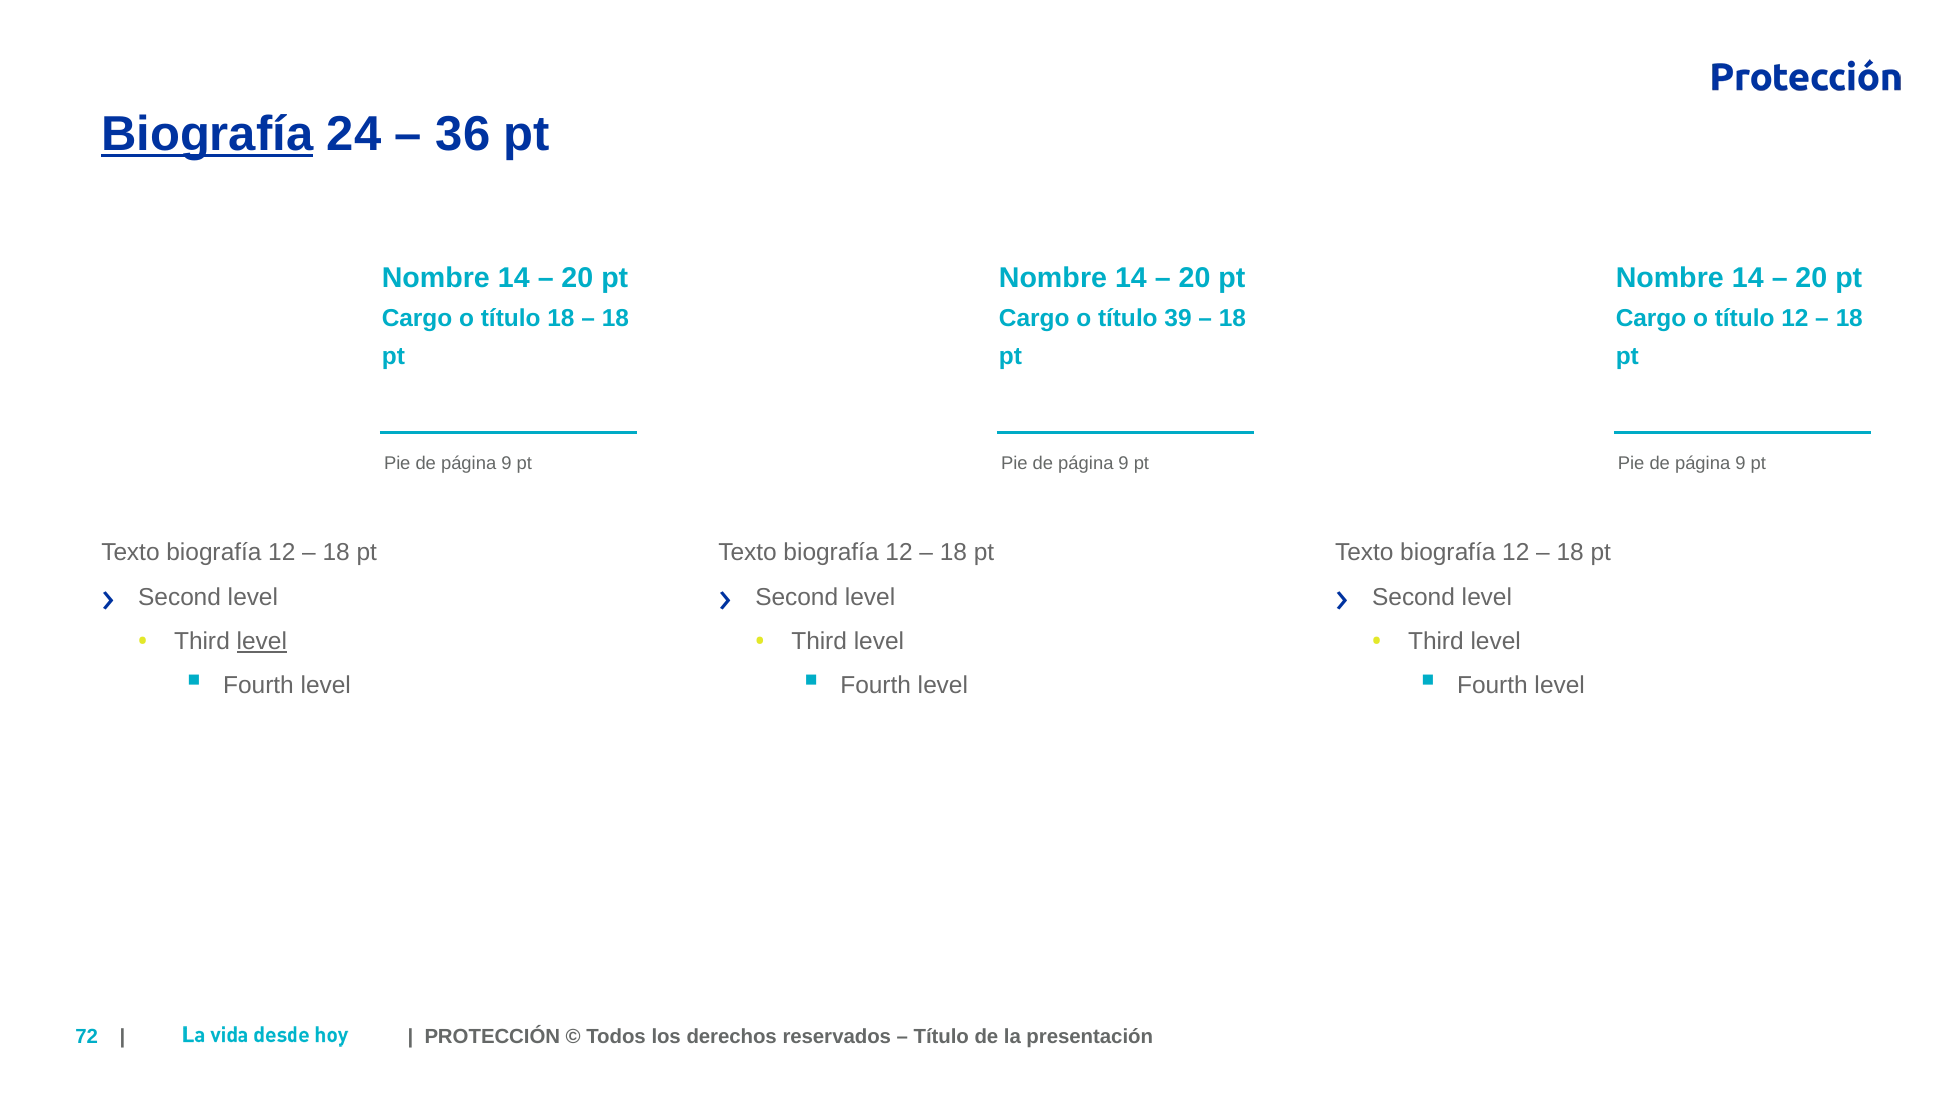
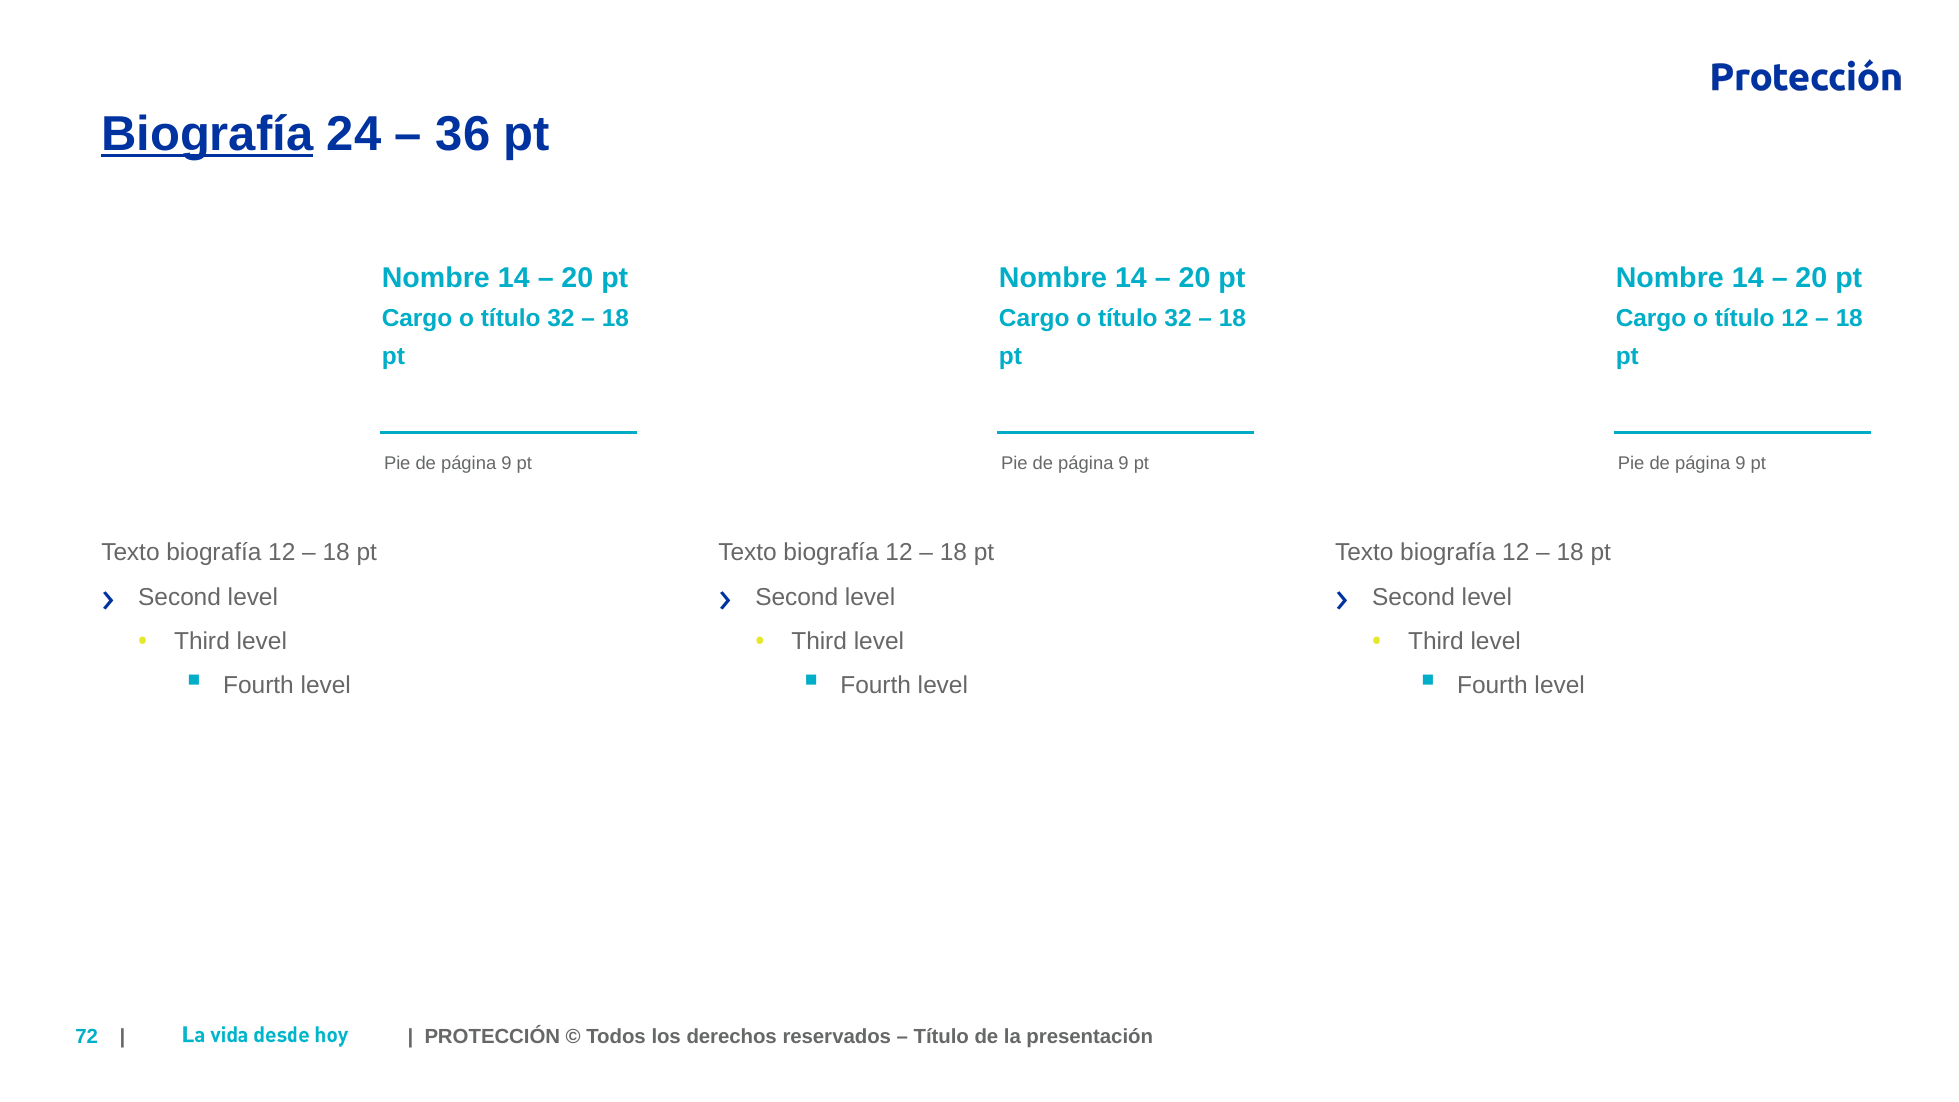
18: 18 -> 32 (561, 319)
39: 39 -> 32 (1178, 319)
level underline: present -> none (262, 642)
